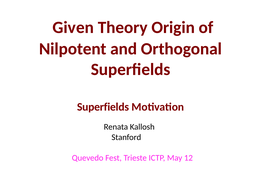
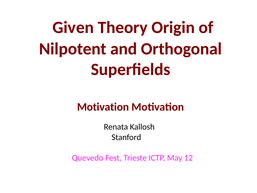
Superfields: Superfields -> Motivation (103, 107)
